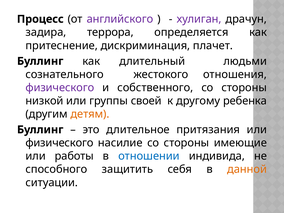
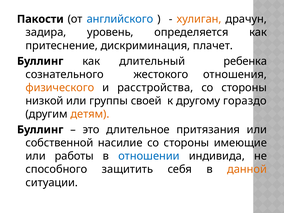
Процесс: Процесс -> Пакости (40, 19)
английского colour: purple -> blue (120, 19)
хулиган colour: purple -> orange (199, 19)
террора: террора -> уровень (110, 32)
людьми: людьми -> ребенка (245, 61)
физического colour: purple -> orange (60, 88)
собственного: собственного -> расстройства (155, 88)
ребенка: ребенка -> гораздо (245, 101)
физического: физического -> собственной (59, 143)
